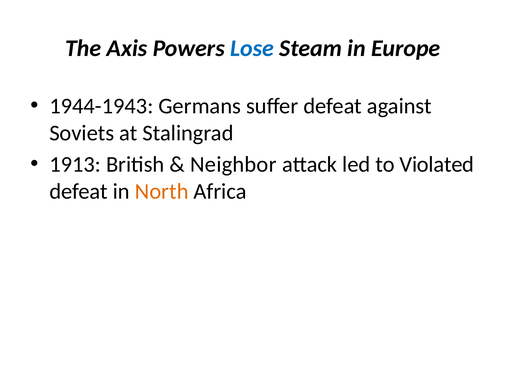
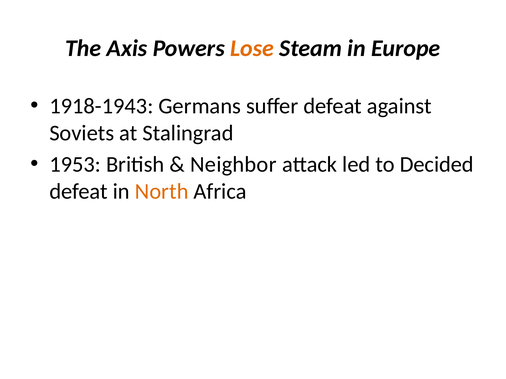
Lose colour: blue -> orange (252, 48)
1944-1943: 1944-1943 -> 1918-1943 (101, 106)
1913: 1913 -> 1953 (75, 165)
Violated: Violated -> Decided (437, 165)
